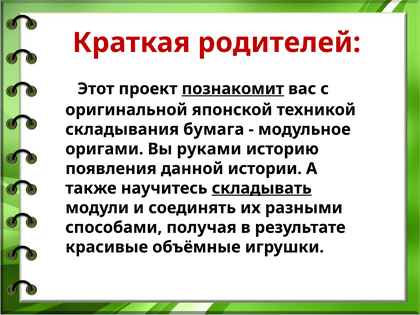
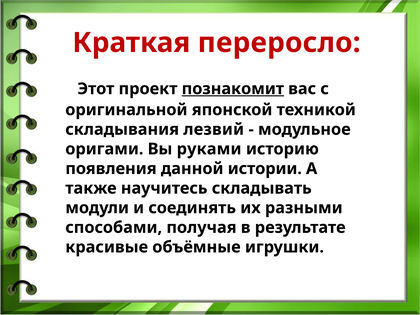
родителей: родителей -> переросло (279, 43)
бумага: бумага -> лезвий (214, 129)
складывать underline: present -> none (262, 188)
